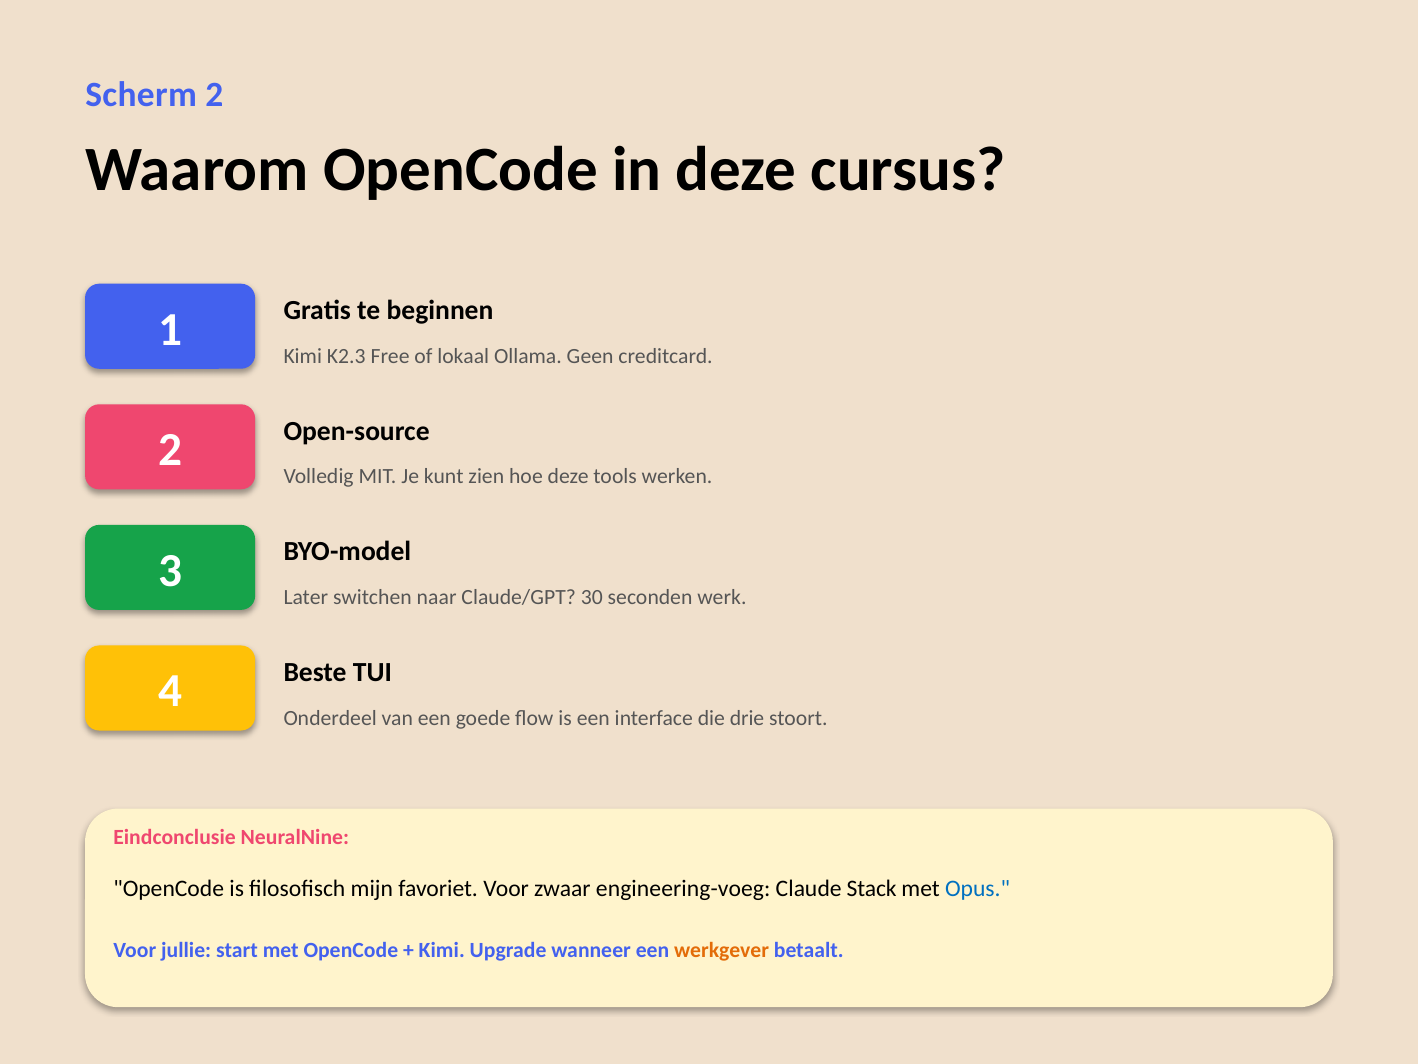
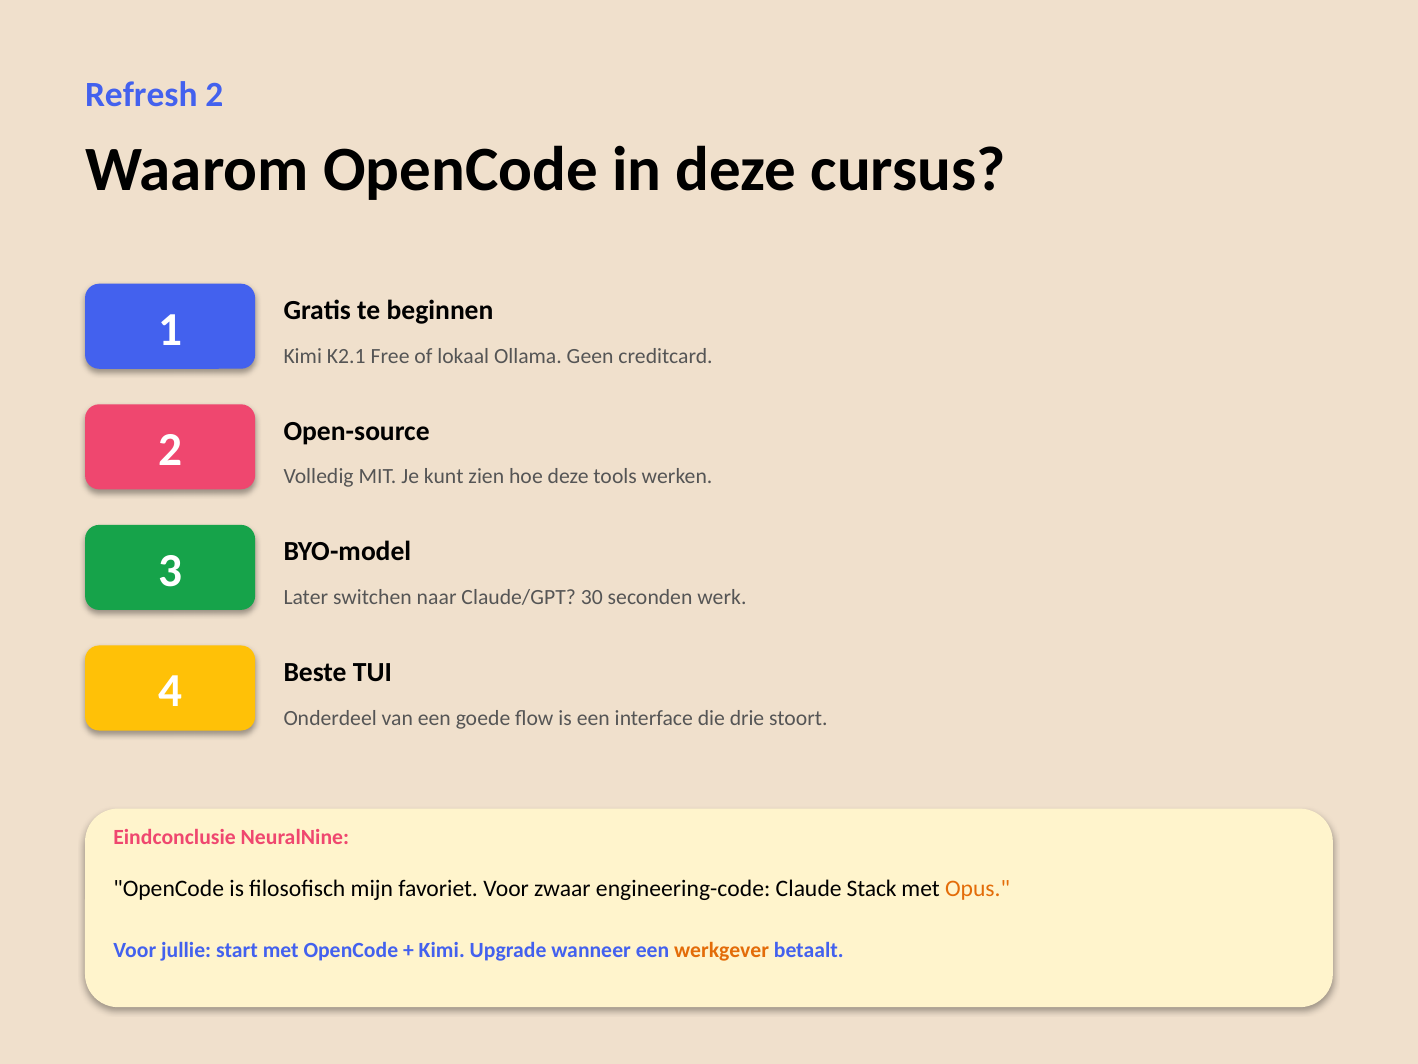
Scherm: Scherm -> Refresh (141, 95)
K2.3: K2.3 -> K2.1 (346, 356)
engineering-voeg: engineering-voeg -> engineering-code (683, 888)
Opus colour: blue -> orange (978, 888)
